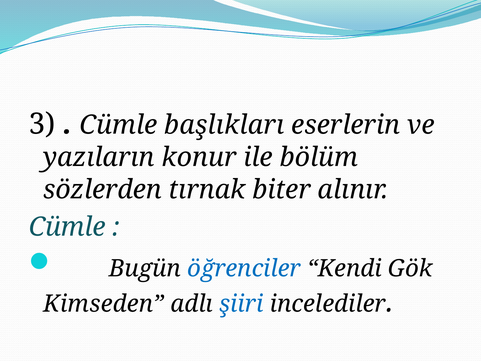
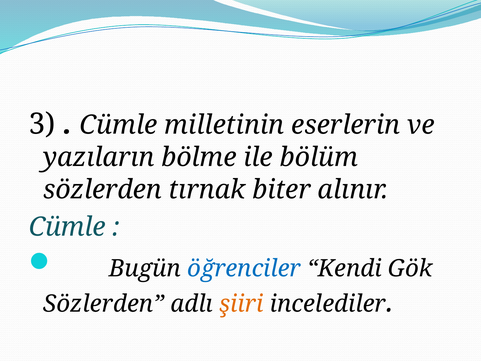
başlıkları: başlıkları -> milletinin (224, 125)
konur: konur -> bölme (199, 157)
Kimseden: Kimseden -> Sözlerden (104, 304)
şiiri colour: blue -> orange (241, 304)
